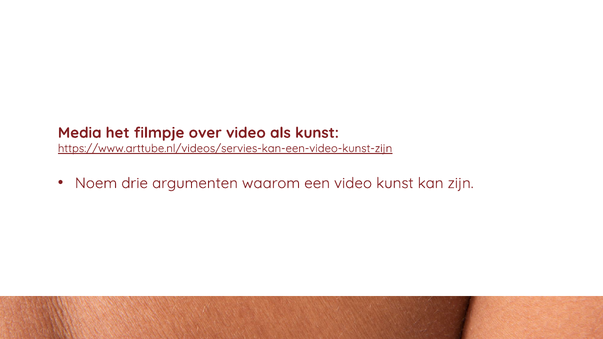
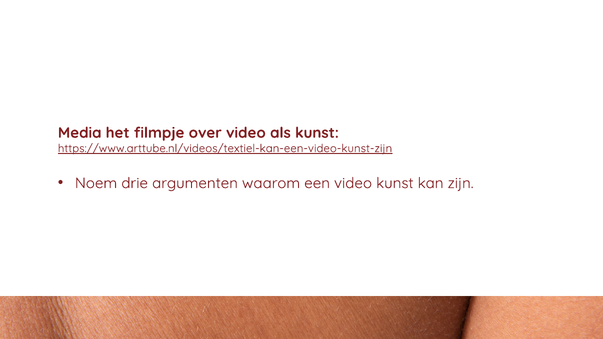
https://www.arttube.nl/videos/servies-kan-een-video-kunst-zijn: https://www.arttube.nl/videos/servies-kan-een-video-kunst-zijn -> https://www.arttube.nl/videos/textiel-kan-een-video-kunst-zijn (225, 148)
